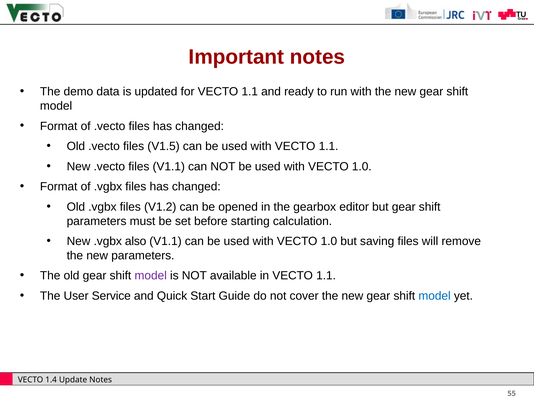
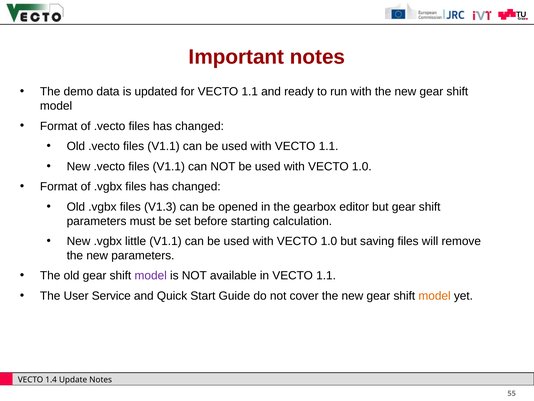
Old .vecto files V1.5: V1.5 -> V1.1 (164, 146)
V1.2: V1.2 -> V1.3 (160, 207)
also: also -> little (136, 241)
model colour: blue -> orange (435, 296)
